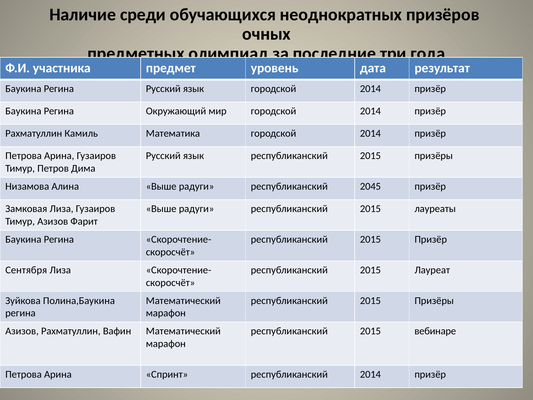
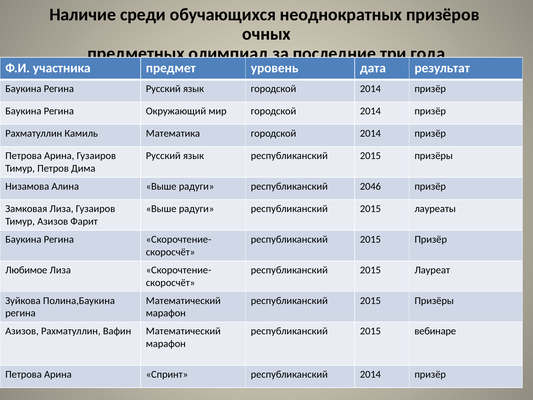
2045: 2045 -> 2046 (370, 186)
Сентября: Сентября -> Любимое (26, 270)
